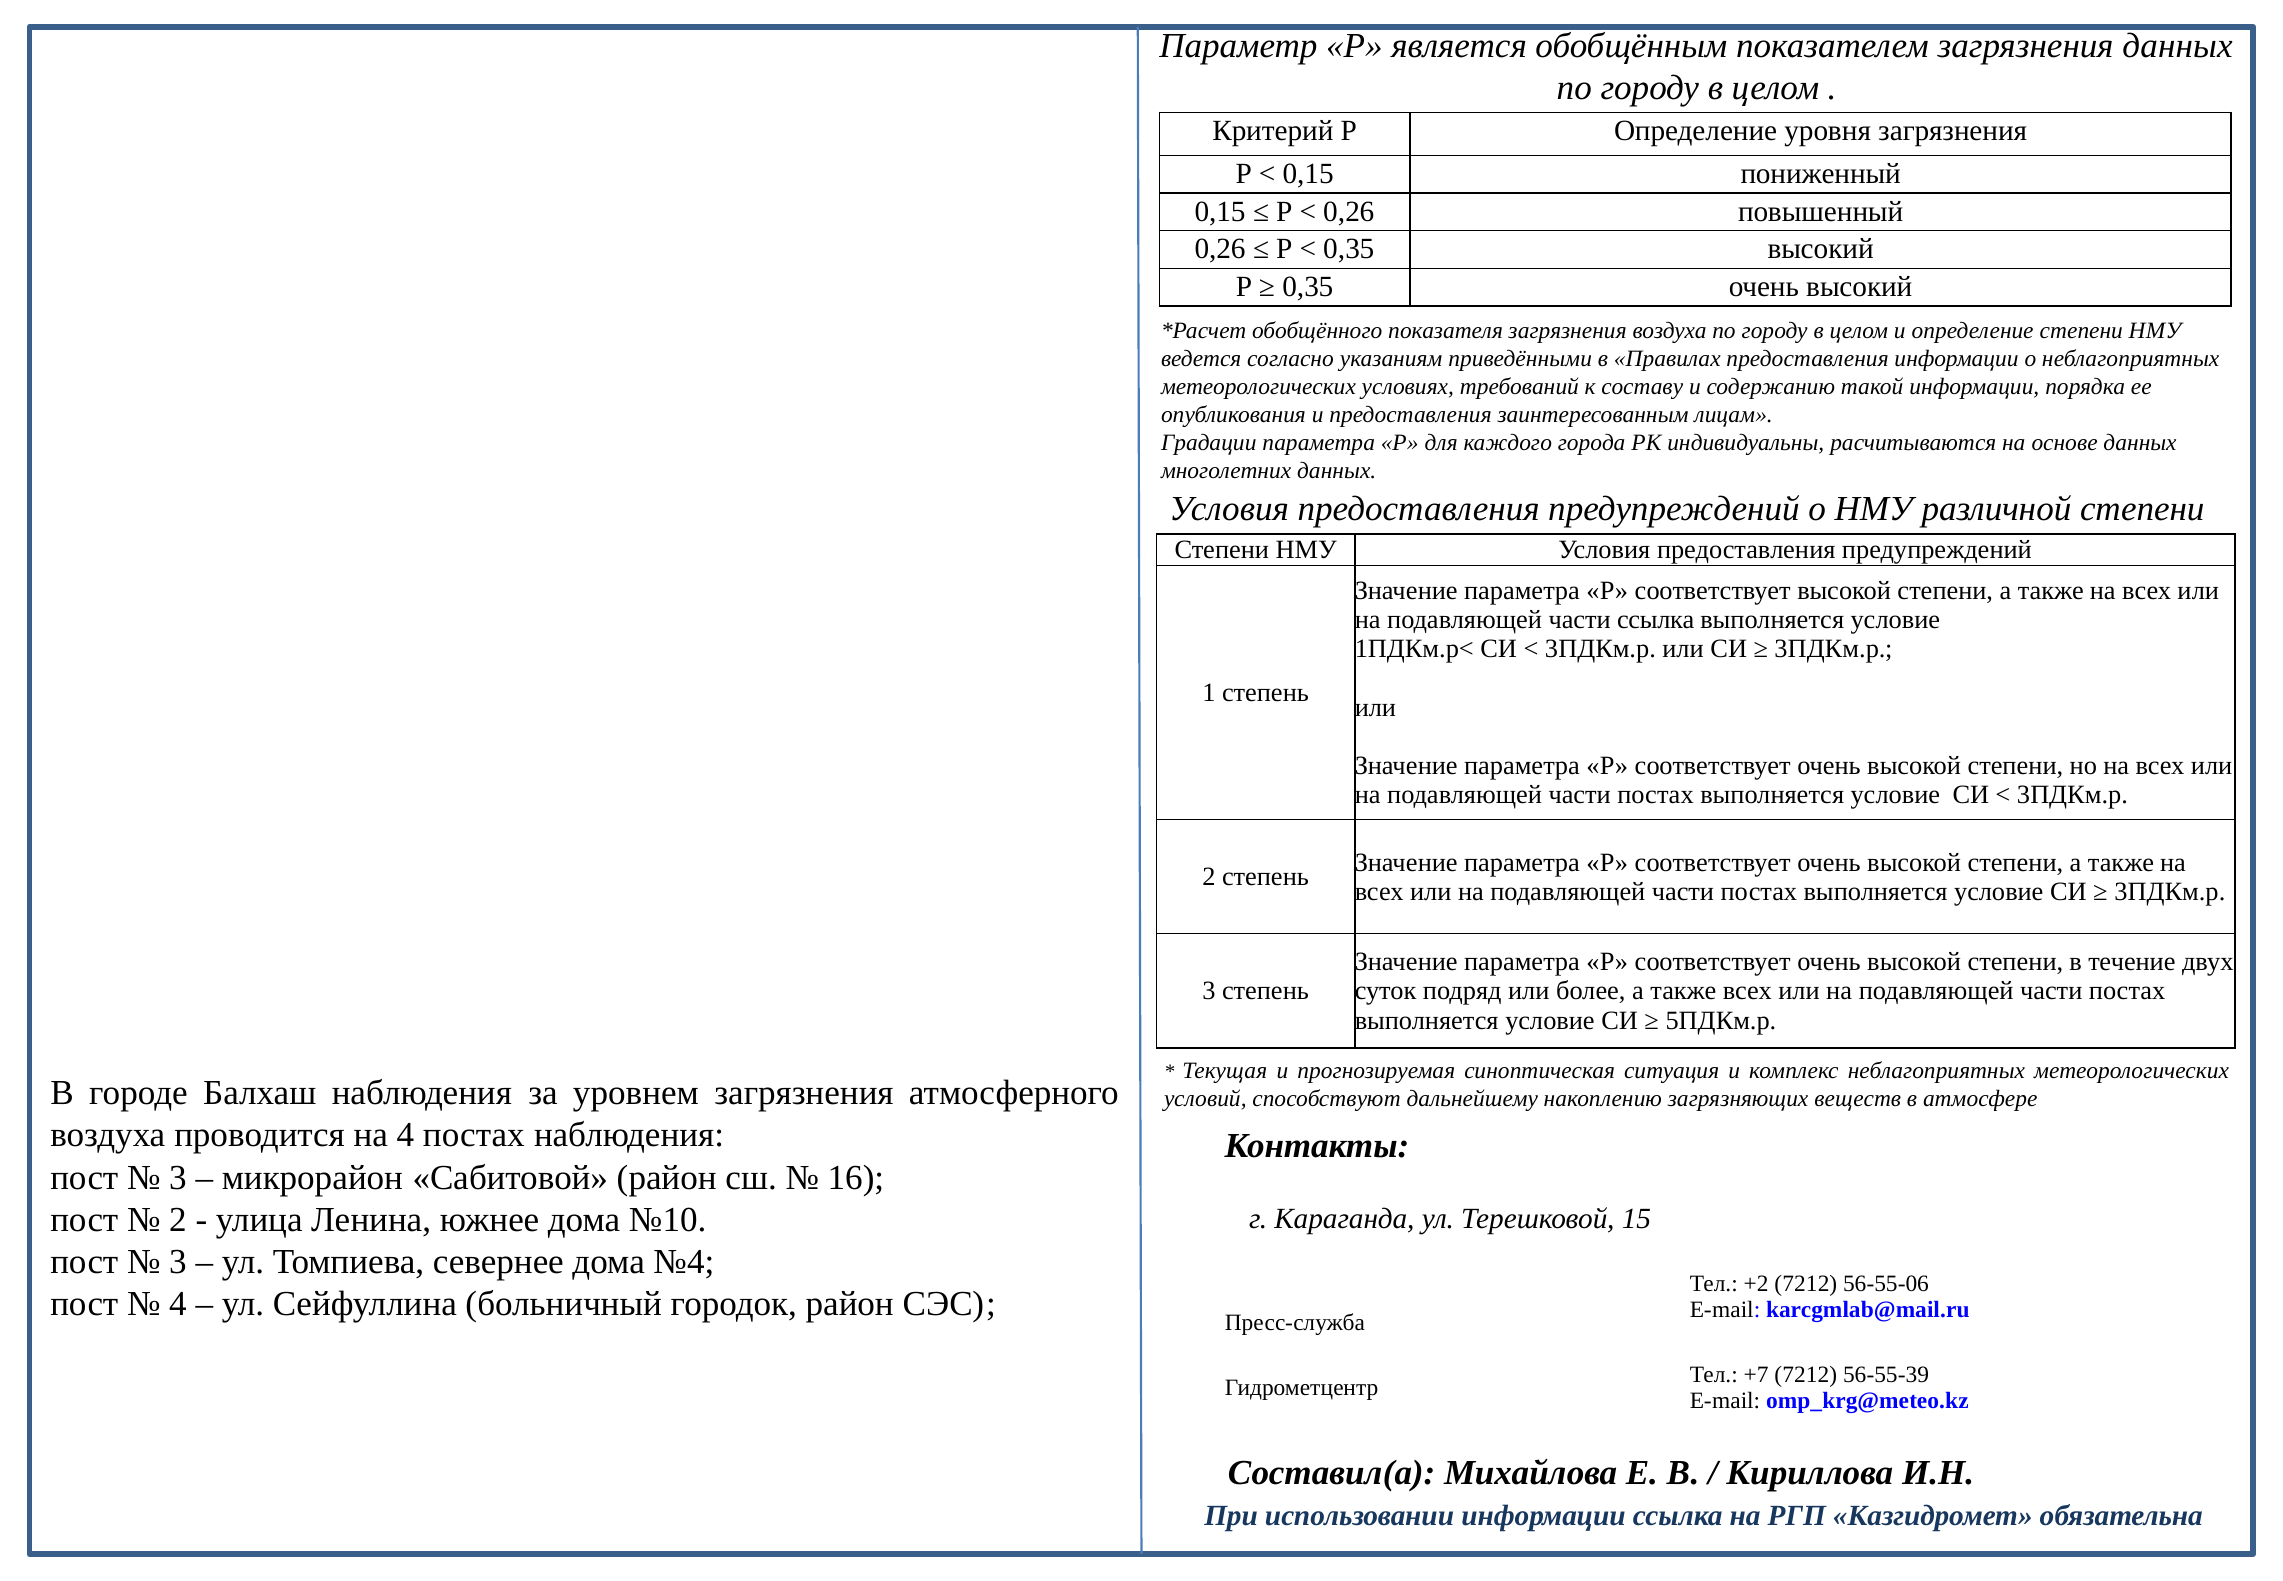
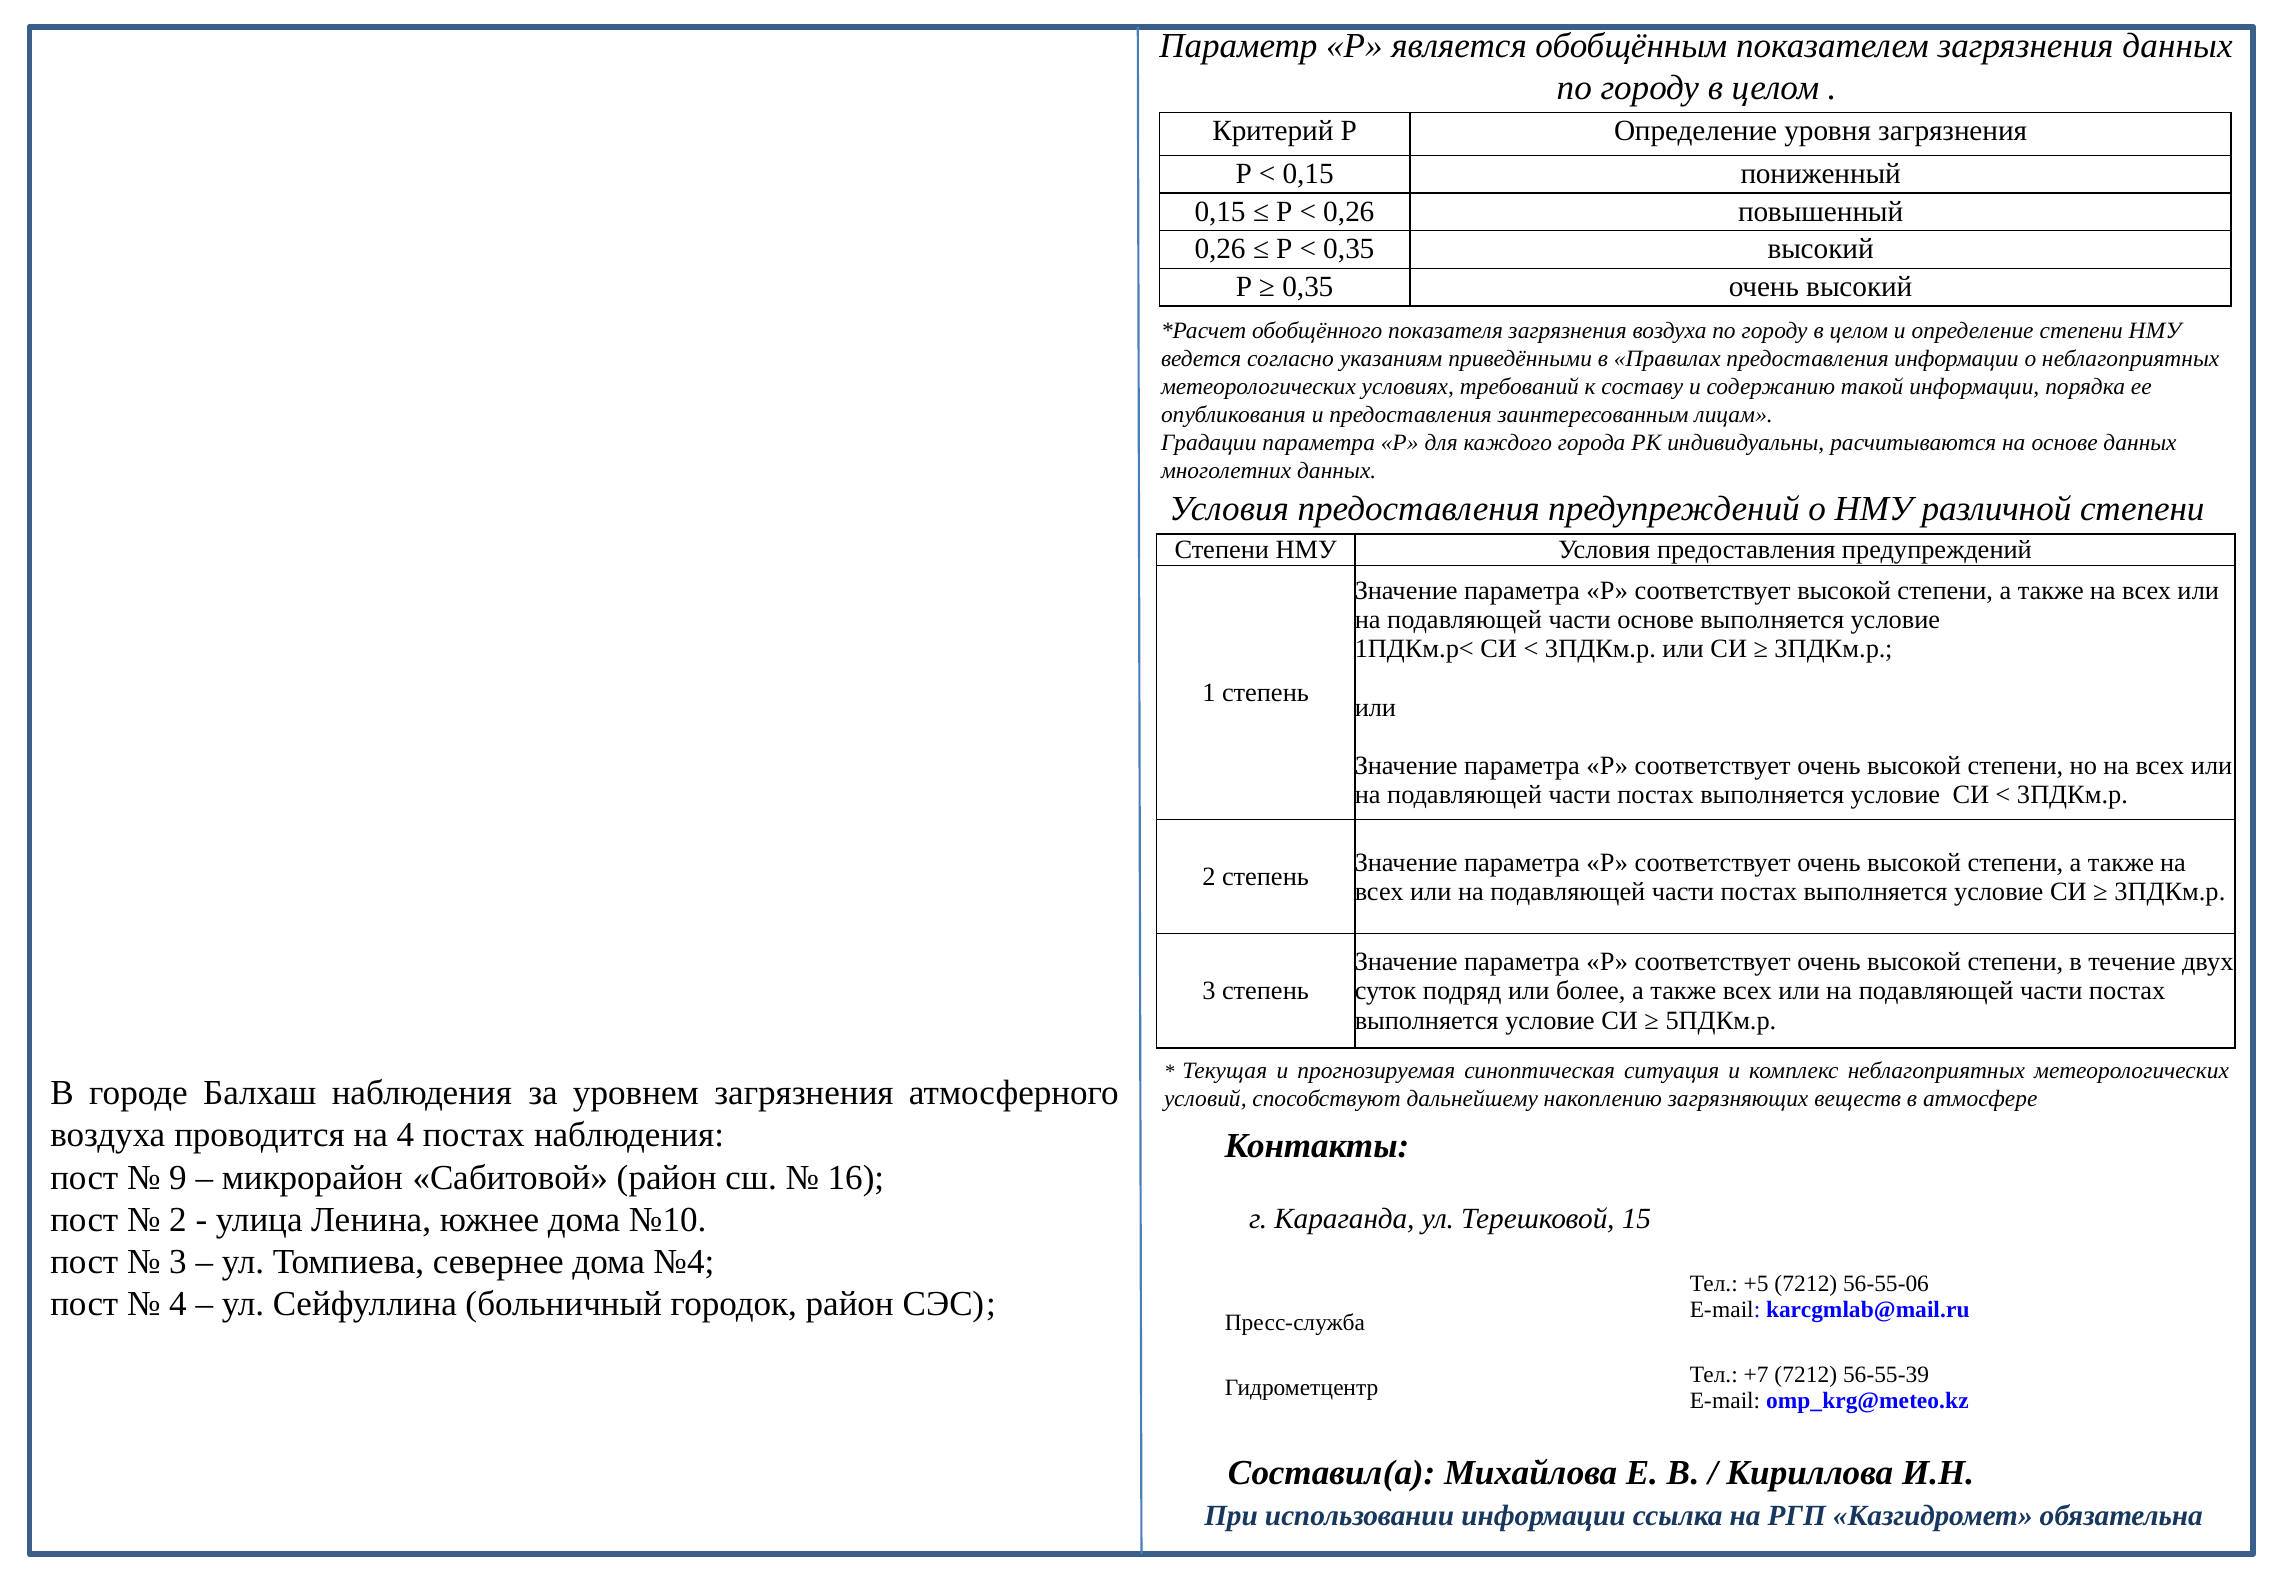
части ссылка: ссылка -> основе (1656, 620)
3: 3 -> 9 (178, 1177)
+2: +2 -> +5 (1756, 1283)
